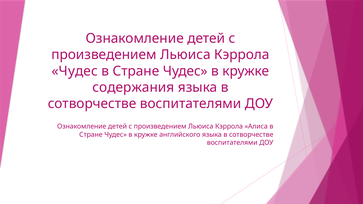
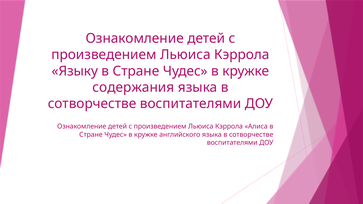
Чудес: Чудес -> Языку (75, 71)
